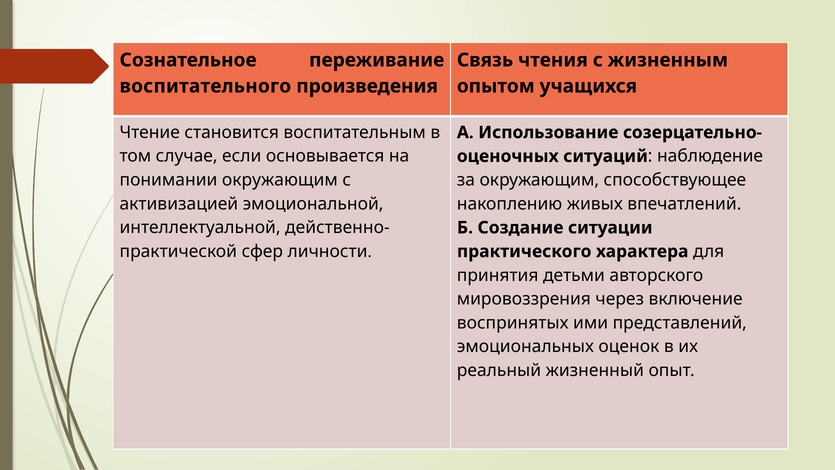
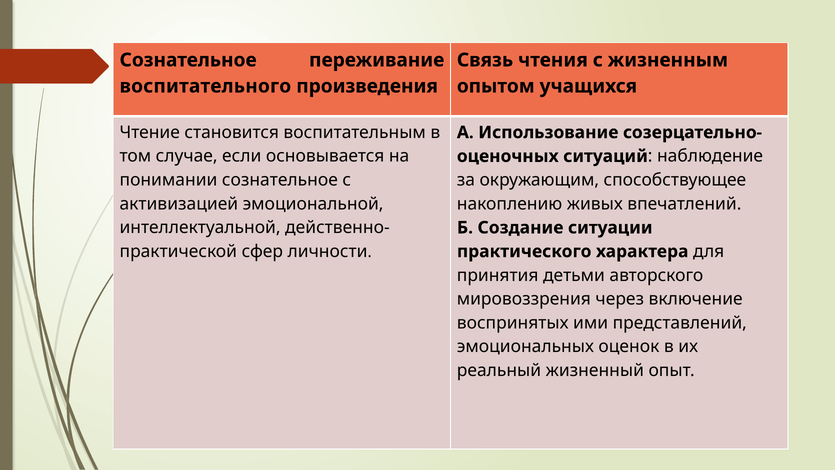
понимании окружающим: окружающим -> сознательное (280, 180)
